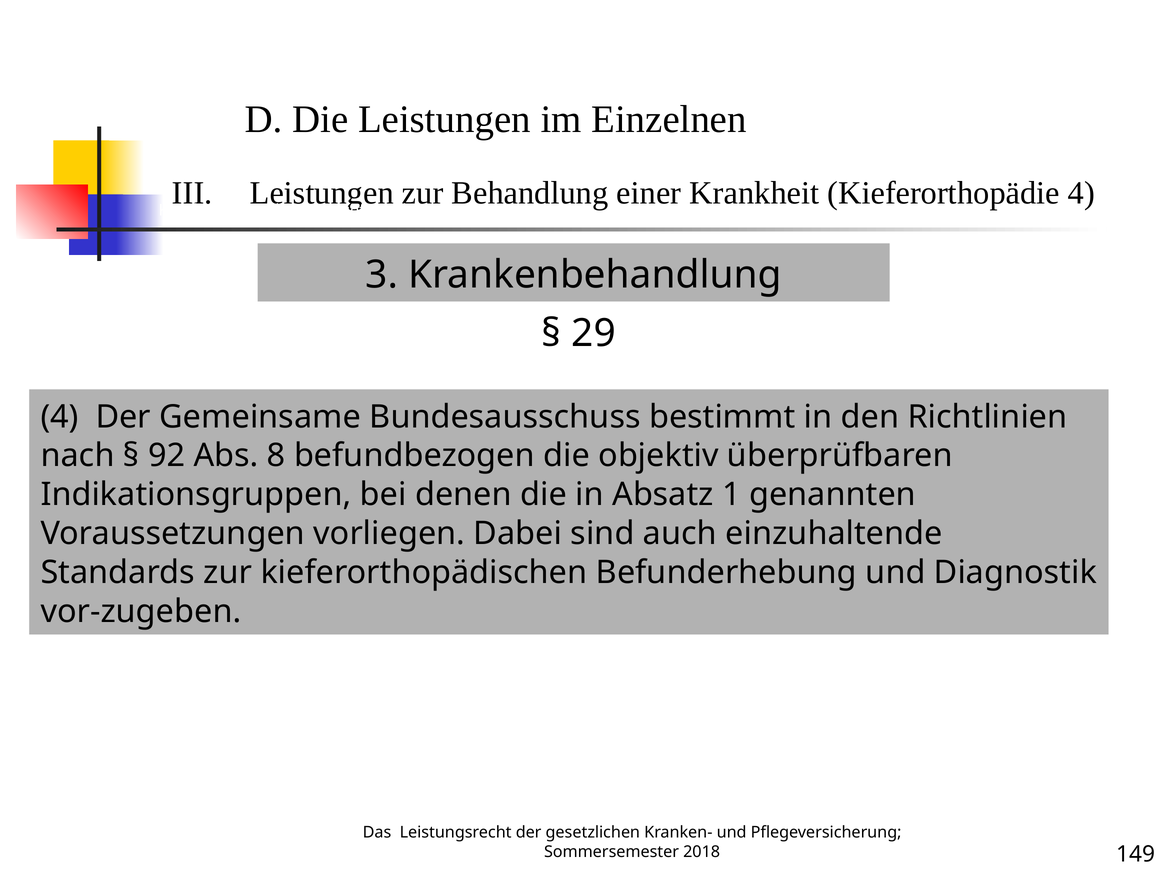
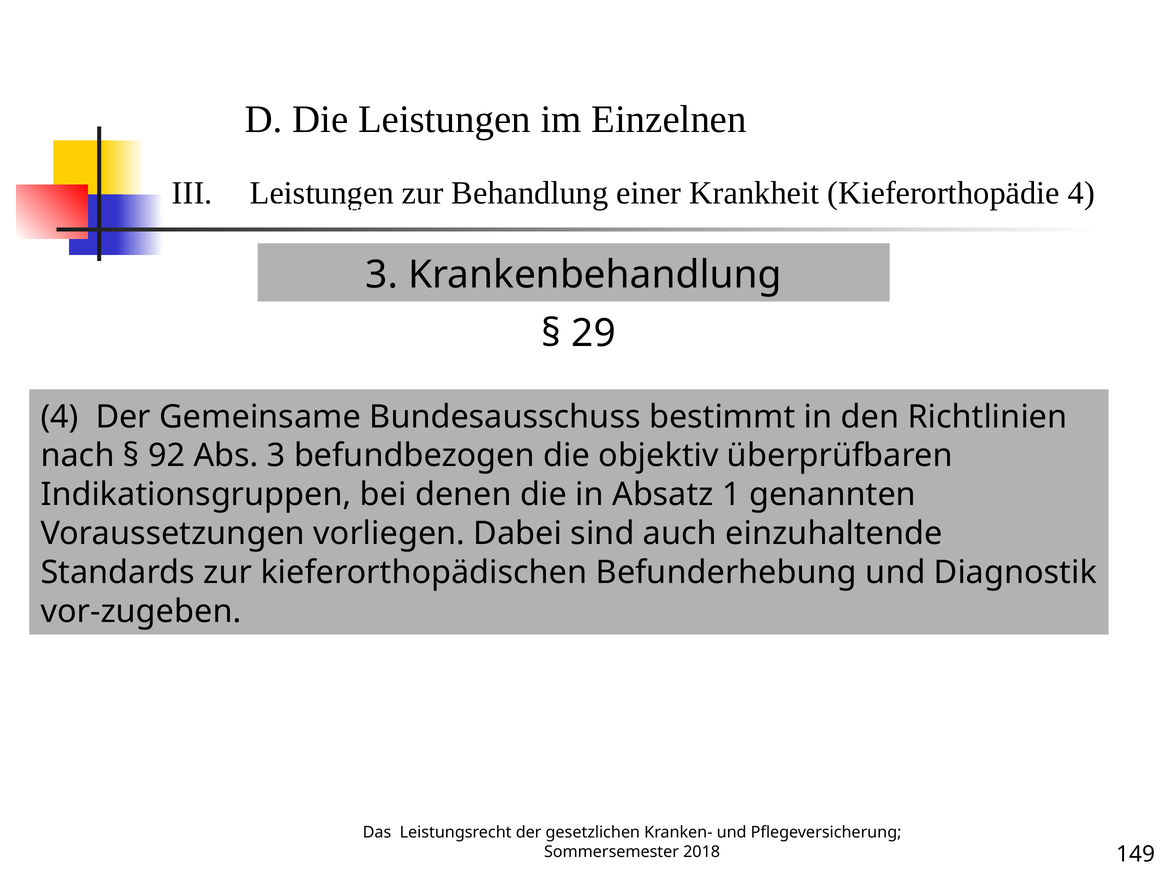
Abs 8: 8 -> 3 (276, 455)
